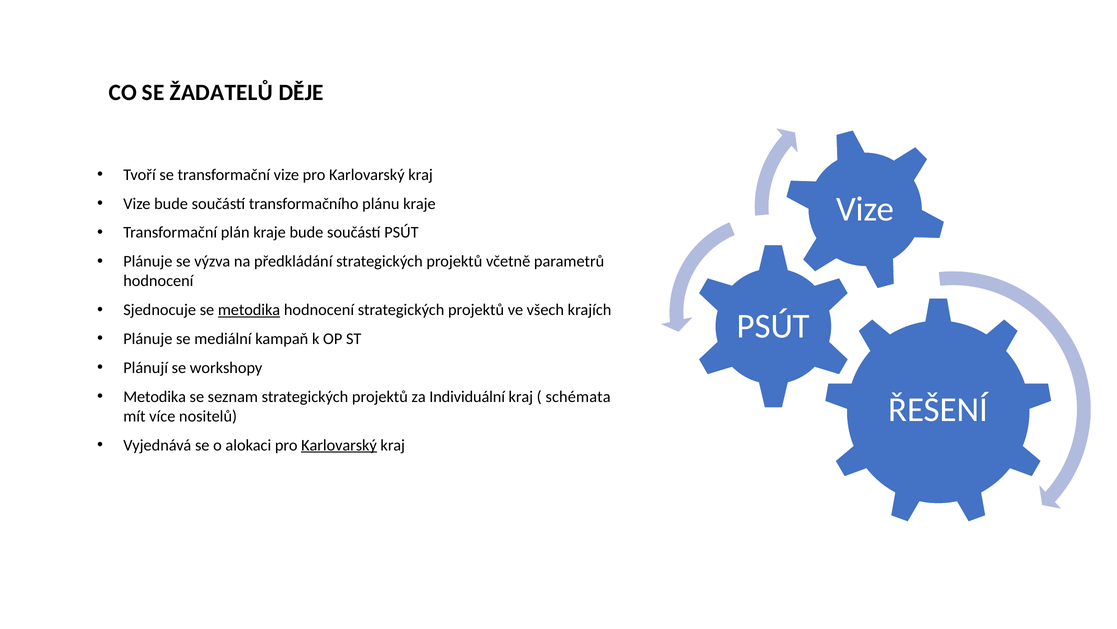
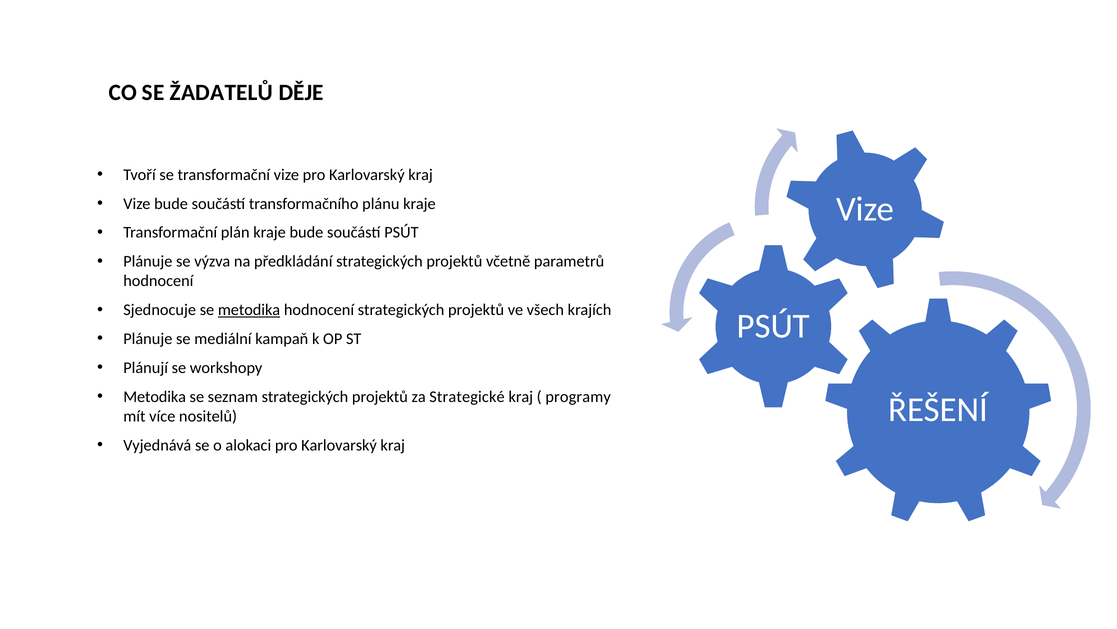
Individuální: Individuální -> Strategické (467, 396)
schémata: schémata -> programy (578, 396)
Karlovarský underline: present -> none (339, 445)
